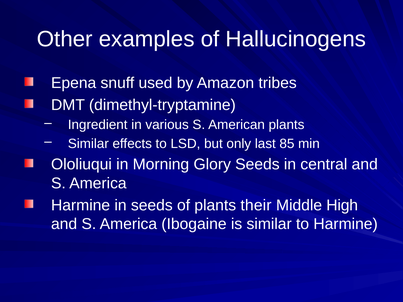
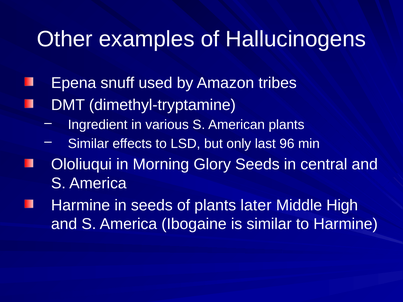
85: 85 -> 96 (287, 144)
their: their -> later (256, 205)
